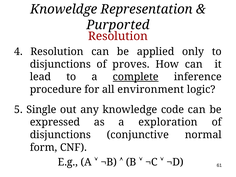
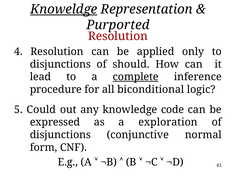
Knoweldge underline: none -> present (64, 9)
proves: proves -> should (131, 64)
environment: environment -> biconditional (151, 89)
Single: Single -> Could (41, 110)
